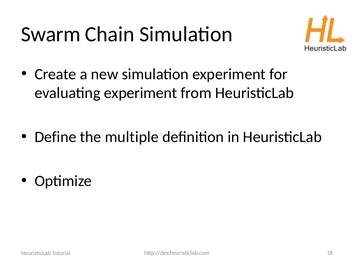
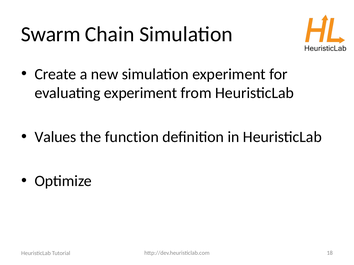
Define: Define -> Values (55, 137)
multiple: multiple -> function (132, 137)
